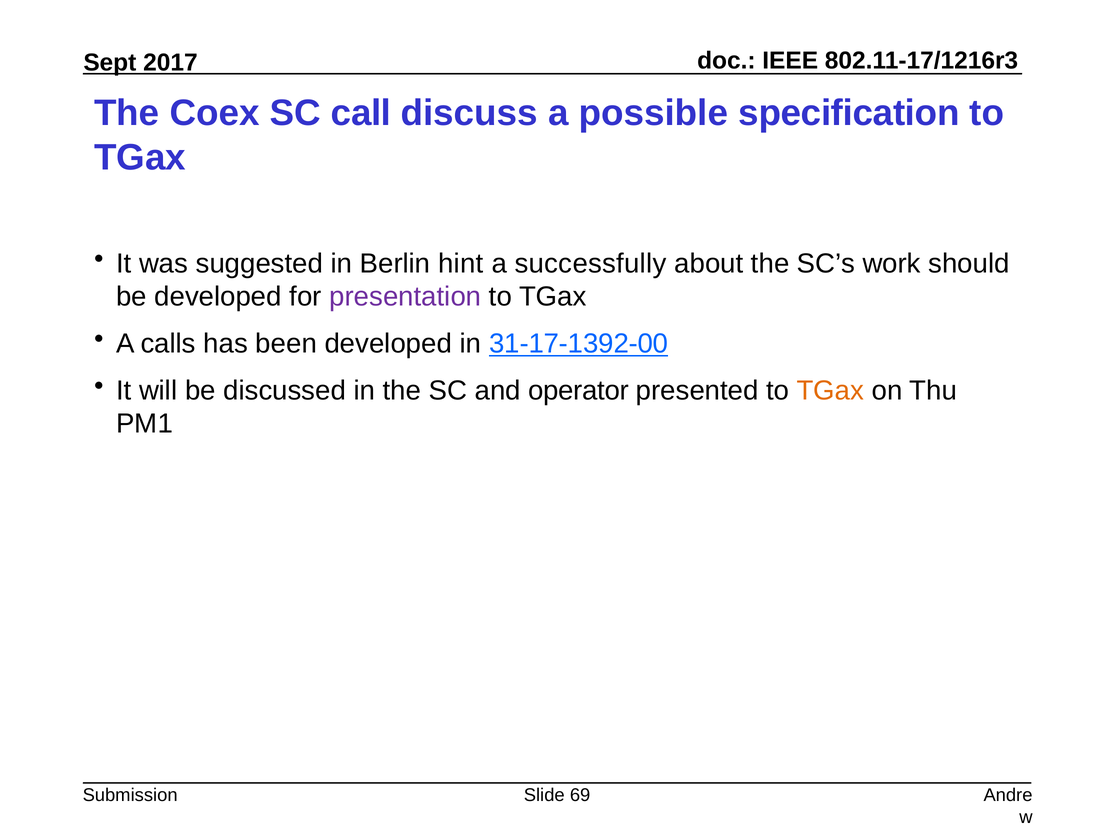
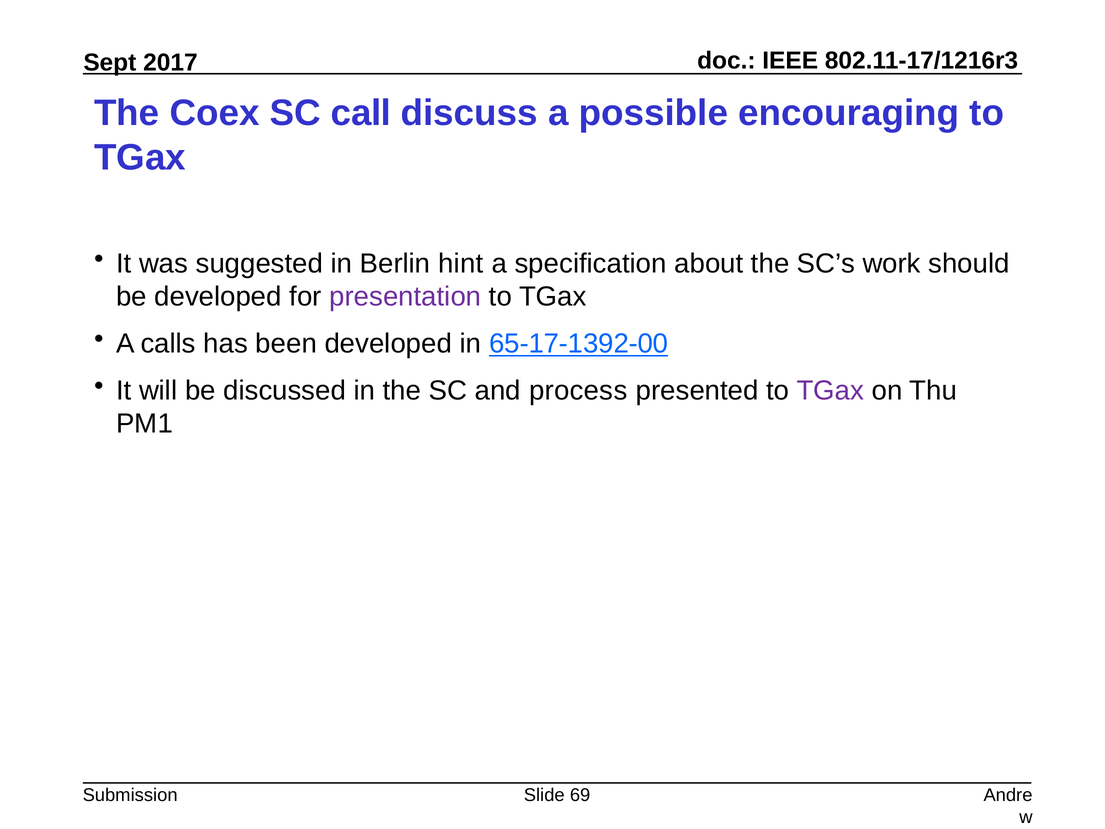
specification: specification -> encouraging (849, 113)
successfully: successfully -> specification (591, 263)
31-17-1392-00: 31-17-1392-00 -> 65-17-1392-00 (579, 344)
operator: operator -> process (578, 391)
TGax colour: orange -> purple (830, 391)
